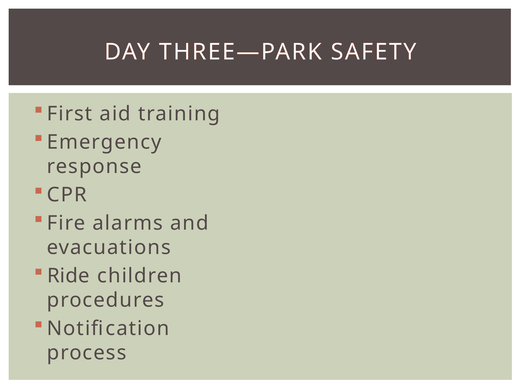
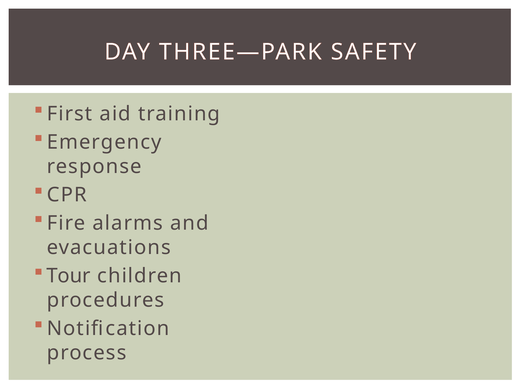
Ride: Ride -> Tour (68, 276)
